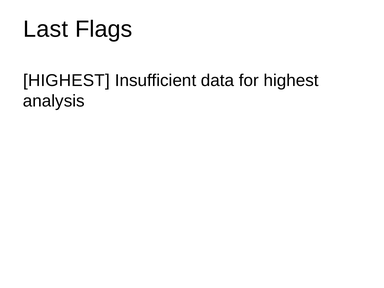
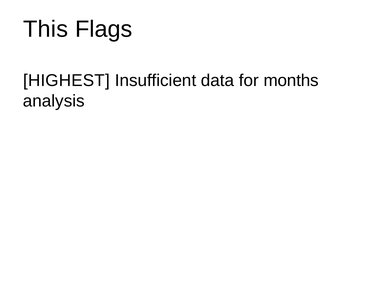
Last: Last -> This (46, 29)
for highest: highest -> months (291, 81)
